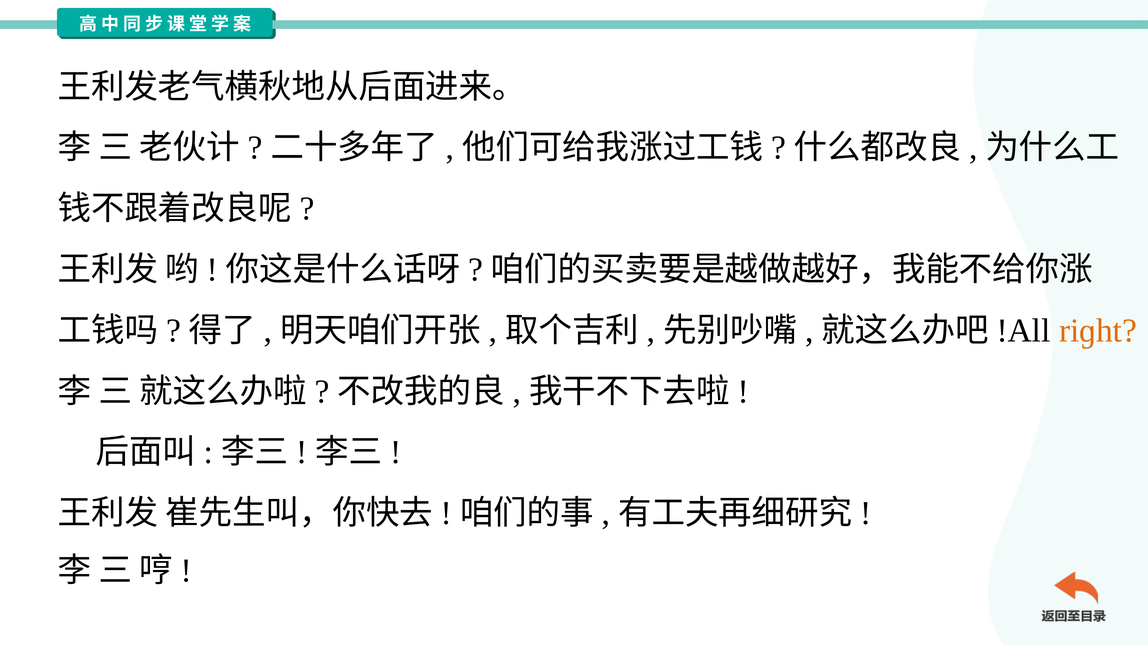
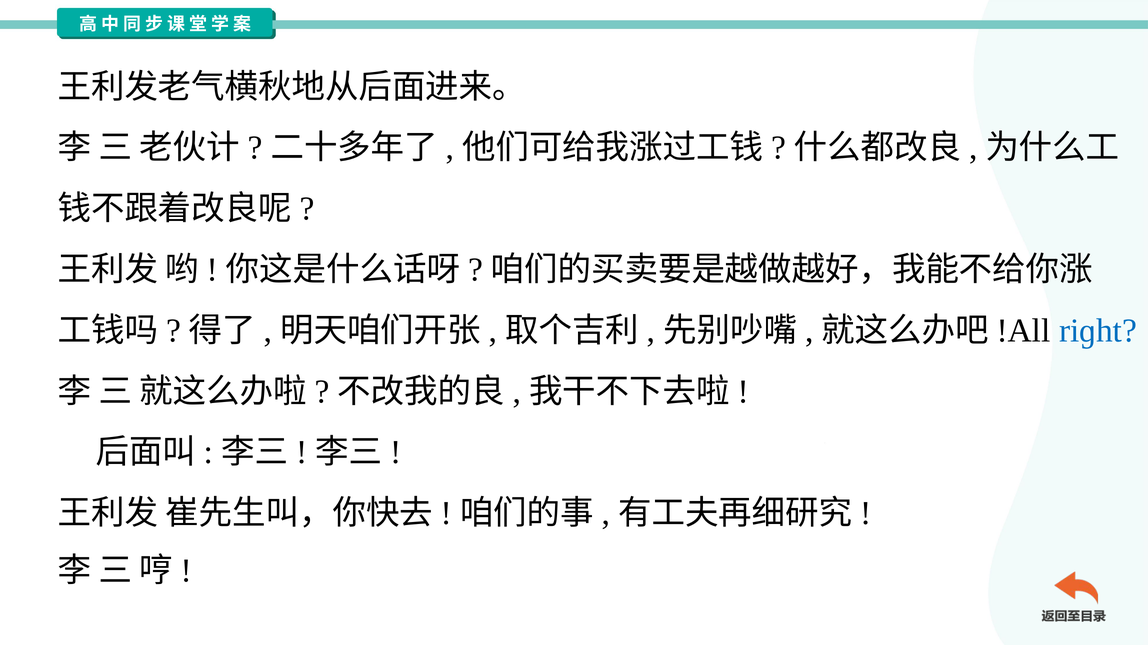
riɡht colour: orange -> blue (1098, 331)
